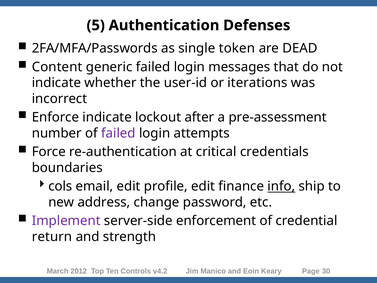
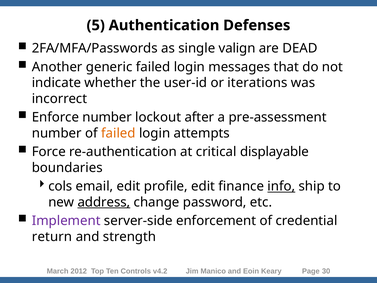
token: token -> valign (237, 48)
Content: Content -> Another (57, 67)
Enforce indicate: indicate -> number (107, 117)
failed colour: purple -> orange (118, 133)
credentials: credentials -> displayable (274, 152)
address underline: none -> present (104, 202)
